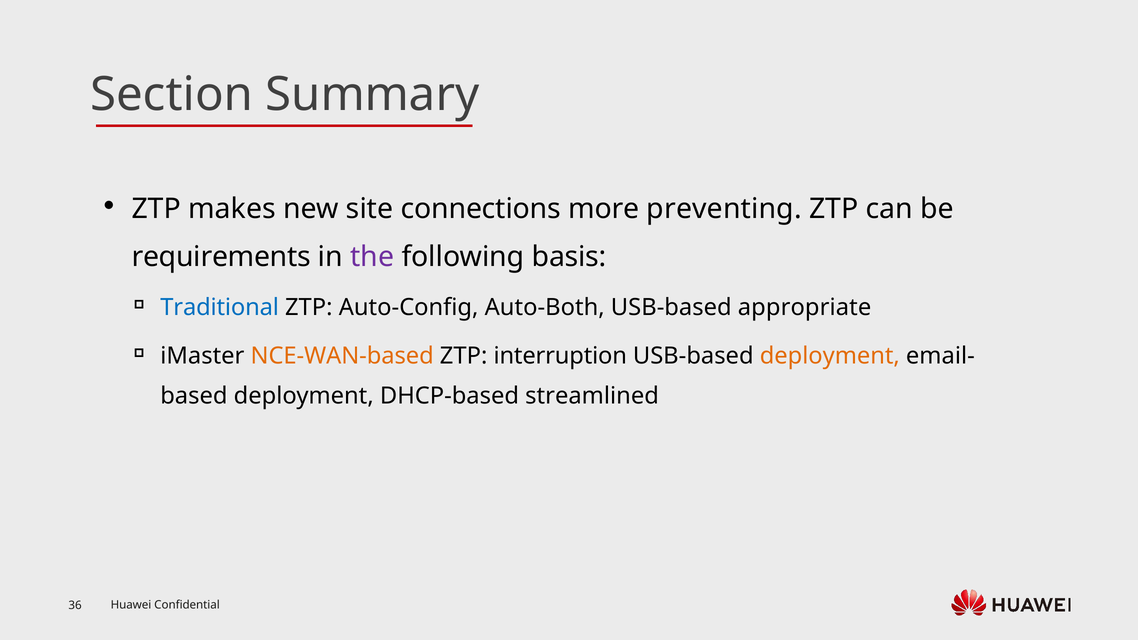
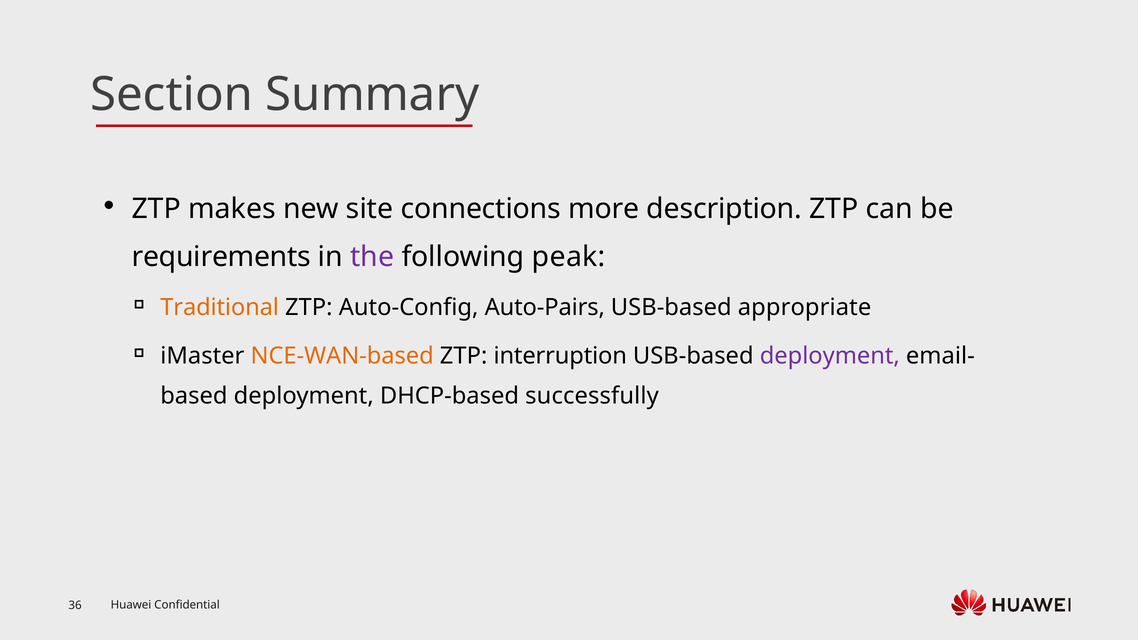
preventing: preventing -> description (724, 209)
basis: basis -> peak (569, 257)
Traditional colour: blue -> orange (220, 308)
Auto-Both: Auto-Both -> Auto-Pairs (545, 308)
deployment colour: orange -> purple (830, 356)
streamlined: streamlined -> successfully (592, 396)
